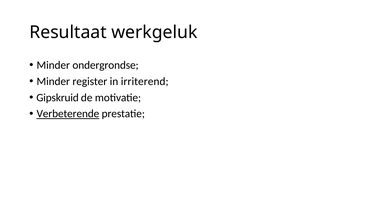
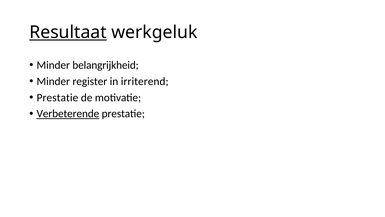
Resultaat underline: none -> present (68, 32)
ondergrondse: ondergrondse -> belangrijkheid (106, 65)
Gipskruid: Gipskruid -> Prestatie (57, 97)
